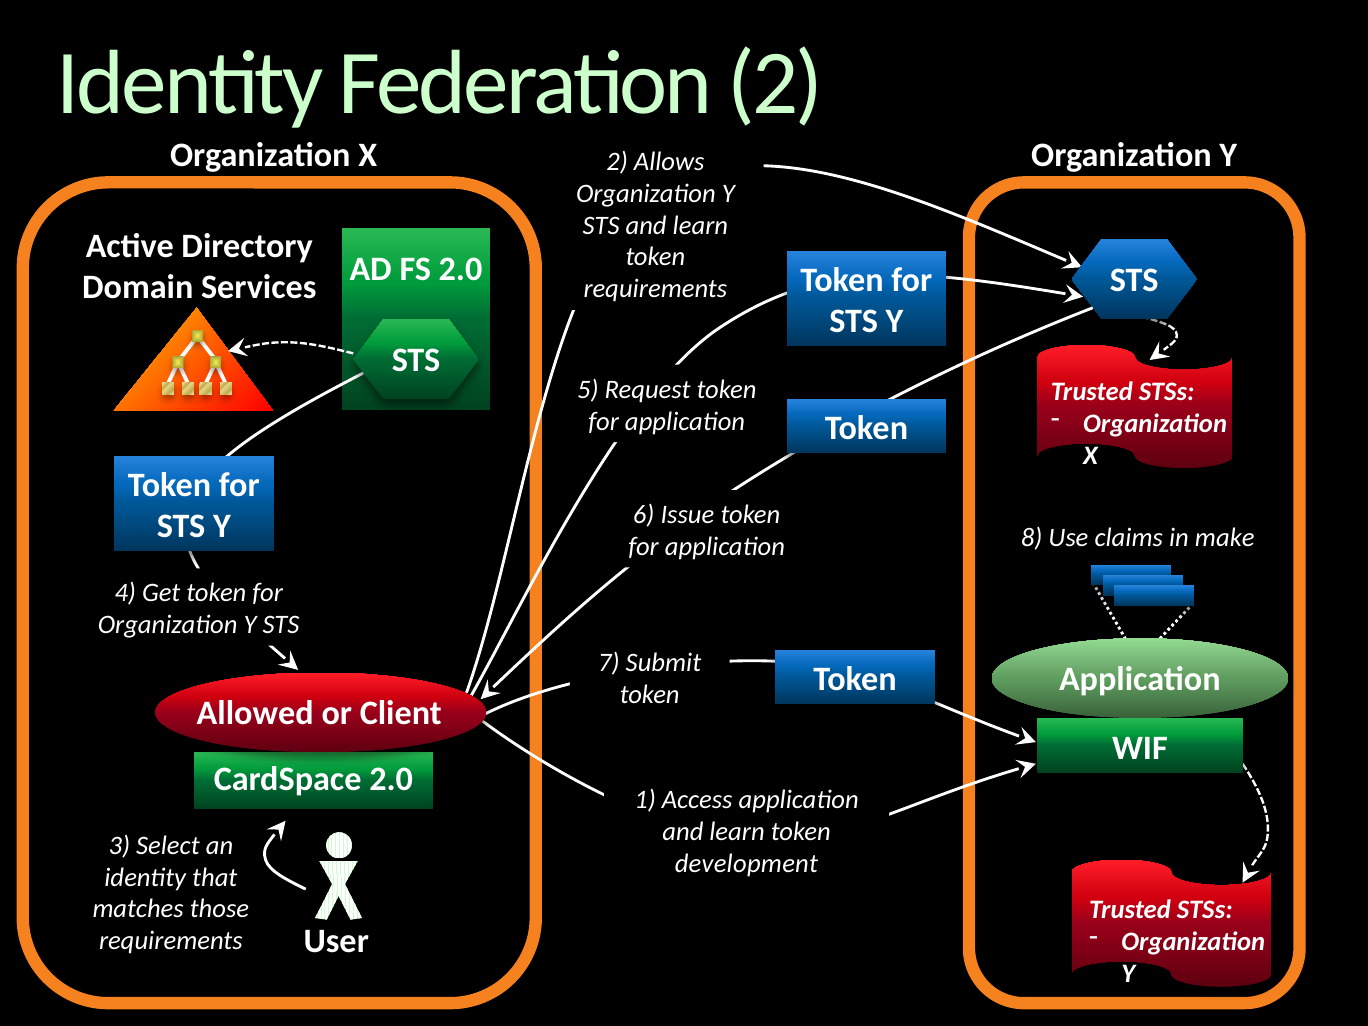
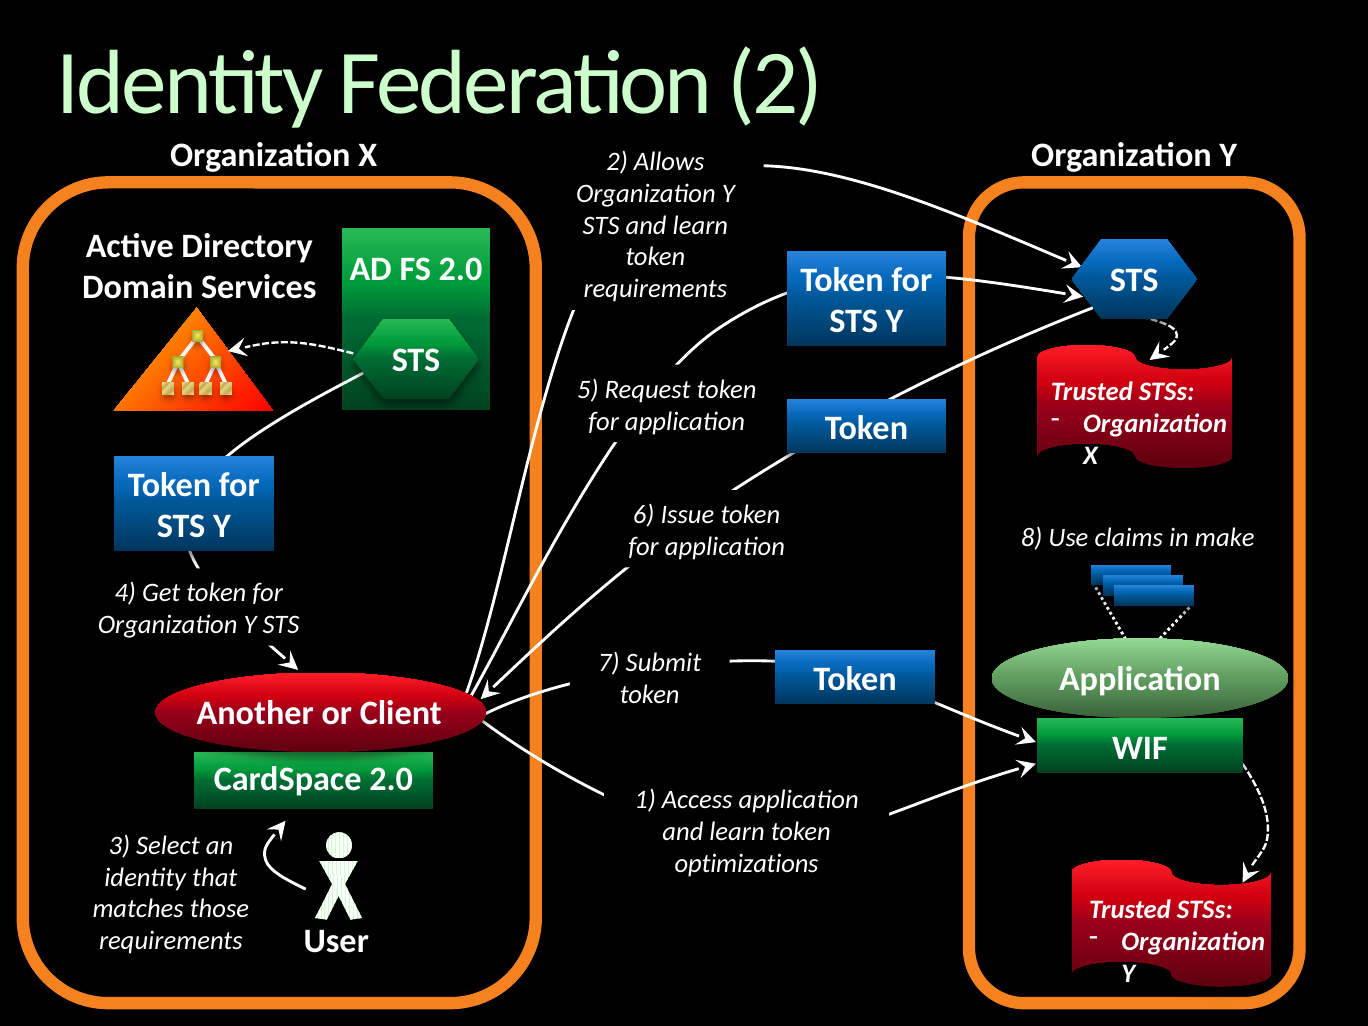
Allowed: Allowed -> Another (255, 714)
development: development -> optimizations (747, 864)
